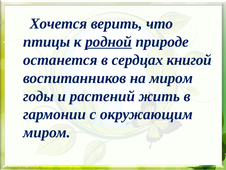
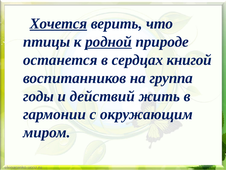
Хочется underline: none -> present (58, 24)
на миром: миром -> группа (171, 78)
растений: растений -> действий (102, 96)
